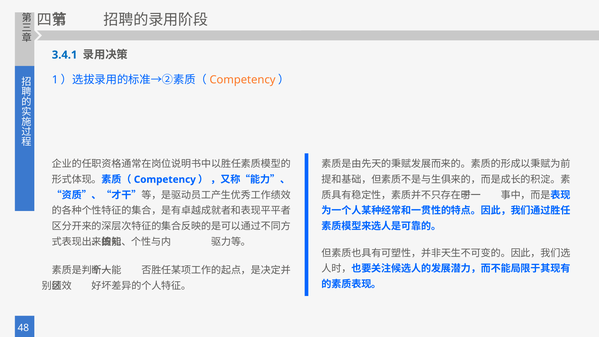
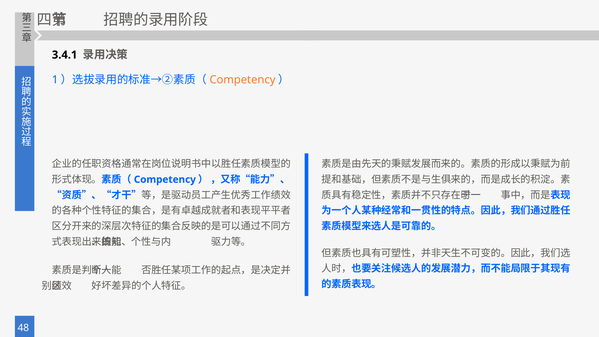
3.4.1 colour: blue -> black (65, 55)
